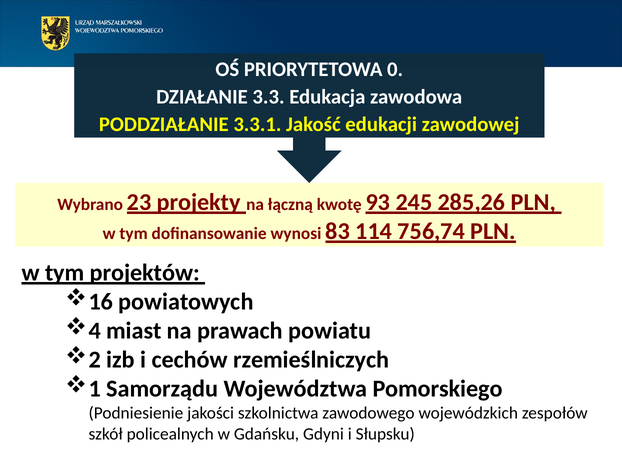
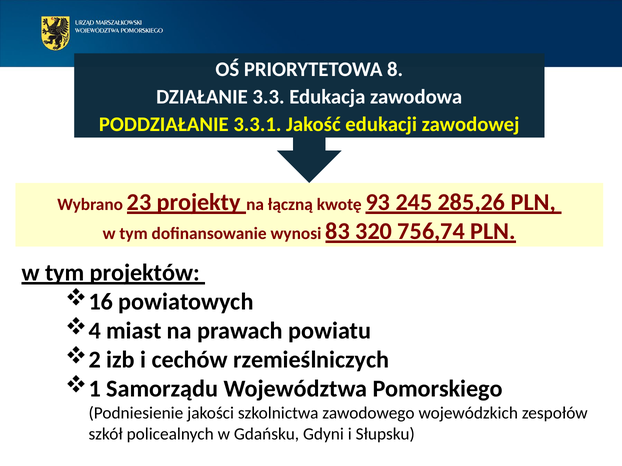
0: 0 -> 8 (395, 70)
114: 114 -> 320 (374, 232)
